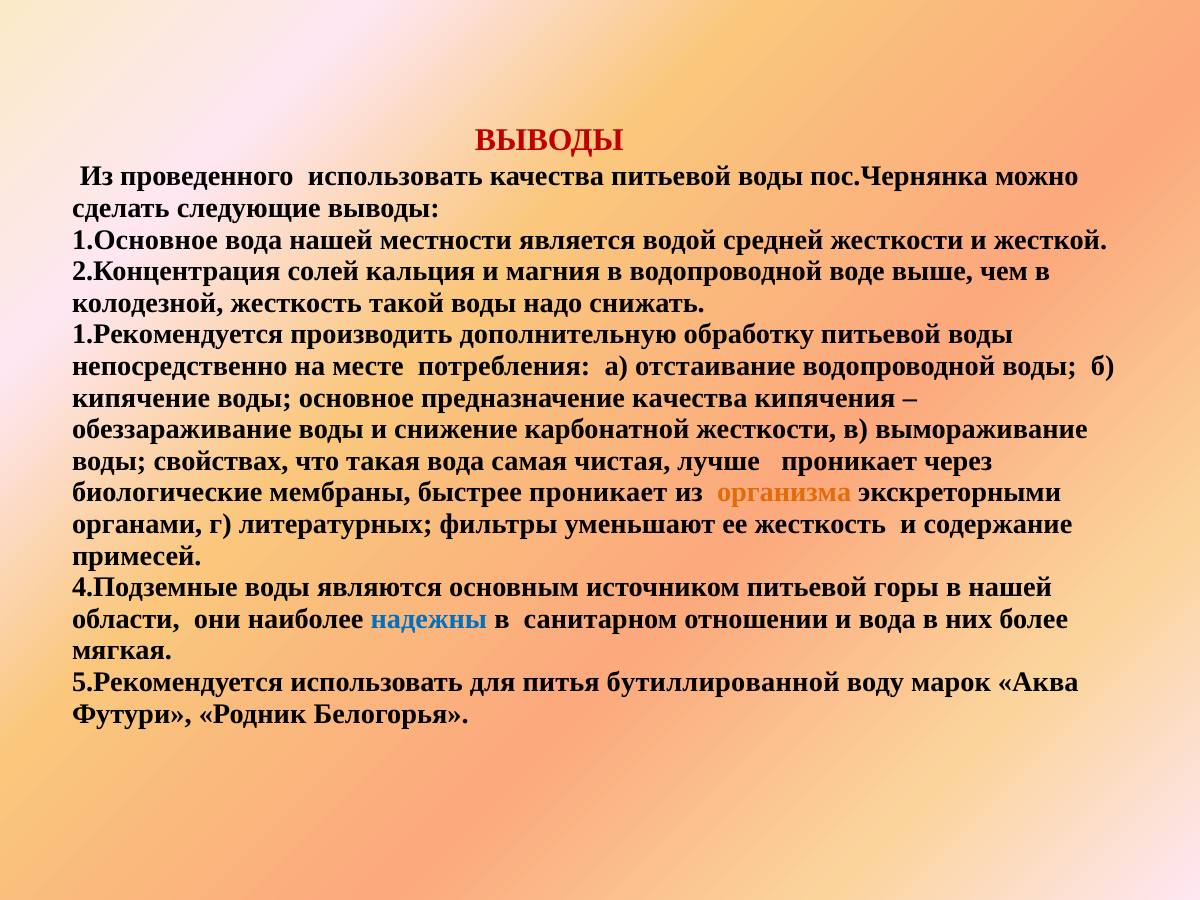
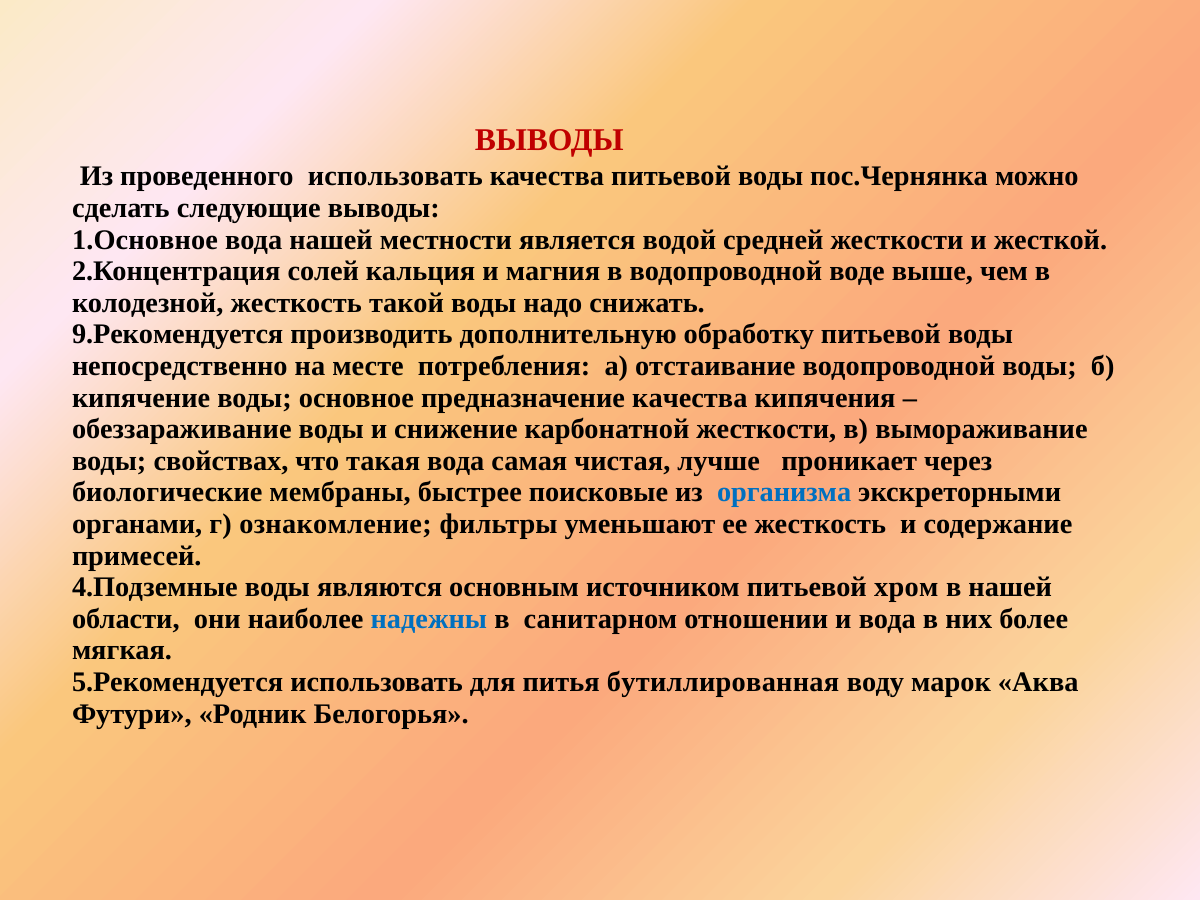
1.Рекомендуется: 1.Рекомендуется -> 9.Рекомендуется (178, 335)
быстрее проникает: проникает -> поисковые (598, 493)
организма colour: orange -> blue (784, 493)
литературных: литературных -> ознакомление (336, 524)
горы: горы -> хром (906, 587)
бутиллированной: бутиллированной -> бутиллированная (723, 682)
